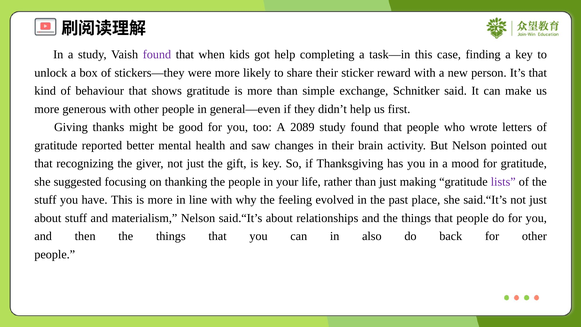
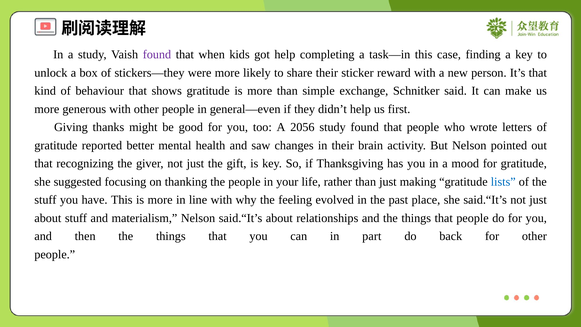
2089: 2089 -> 2056 (302, 127)
lists colour: purple -> blue (503, 182)
also: also -> part (372, 236)
